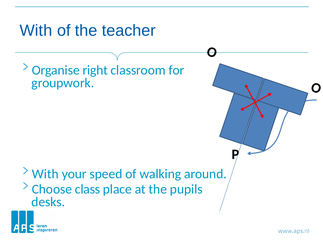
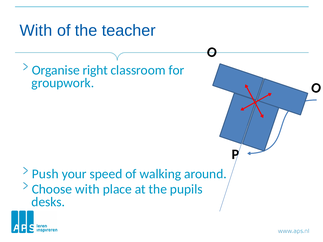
With: With -> Push (45, 174)
Choose class: class -> with (87, 189)
